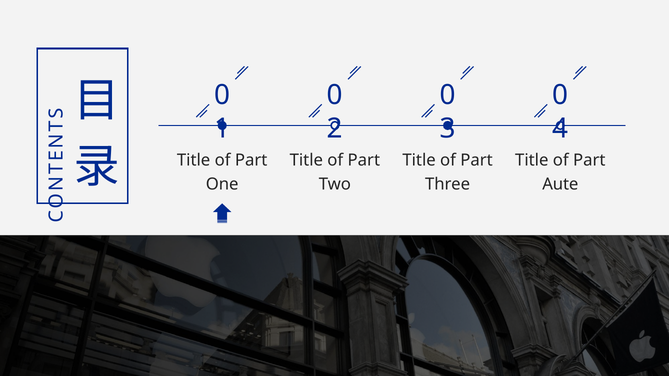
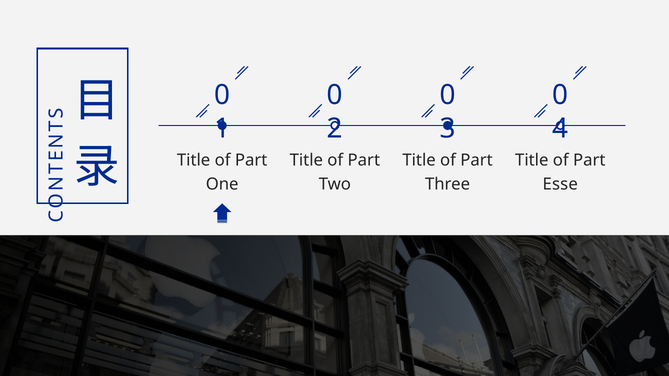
Aute: Aute -> Esse (560, 184)
